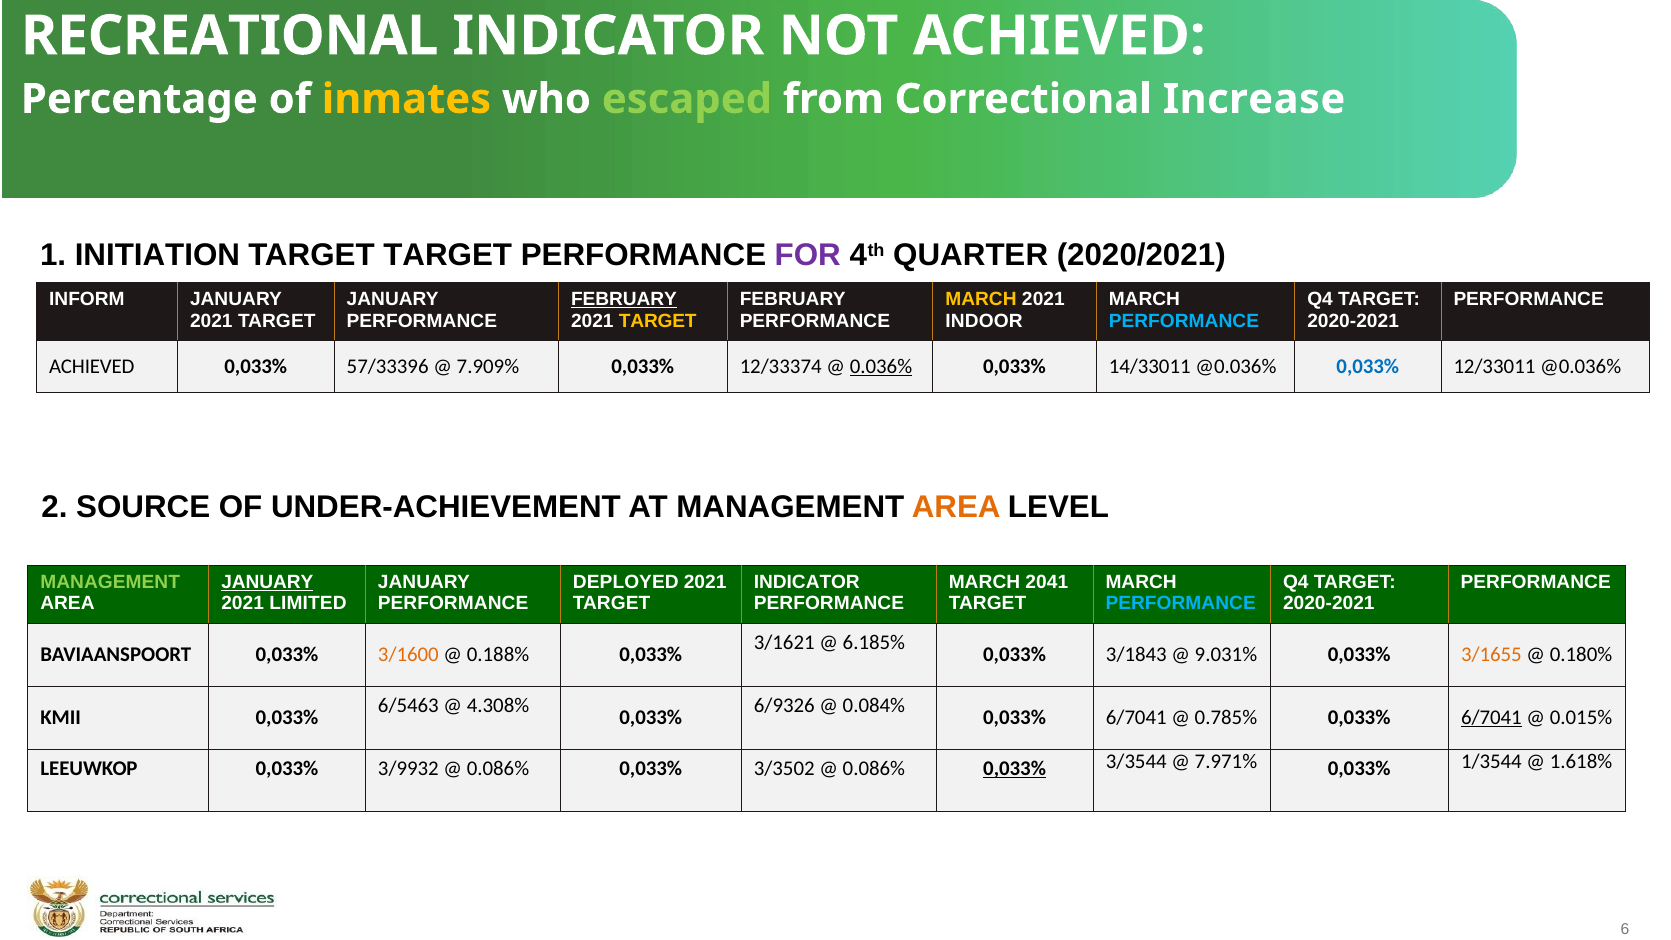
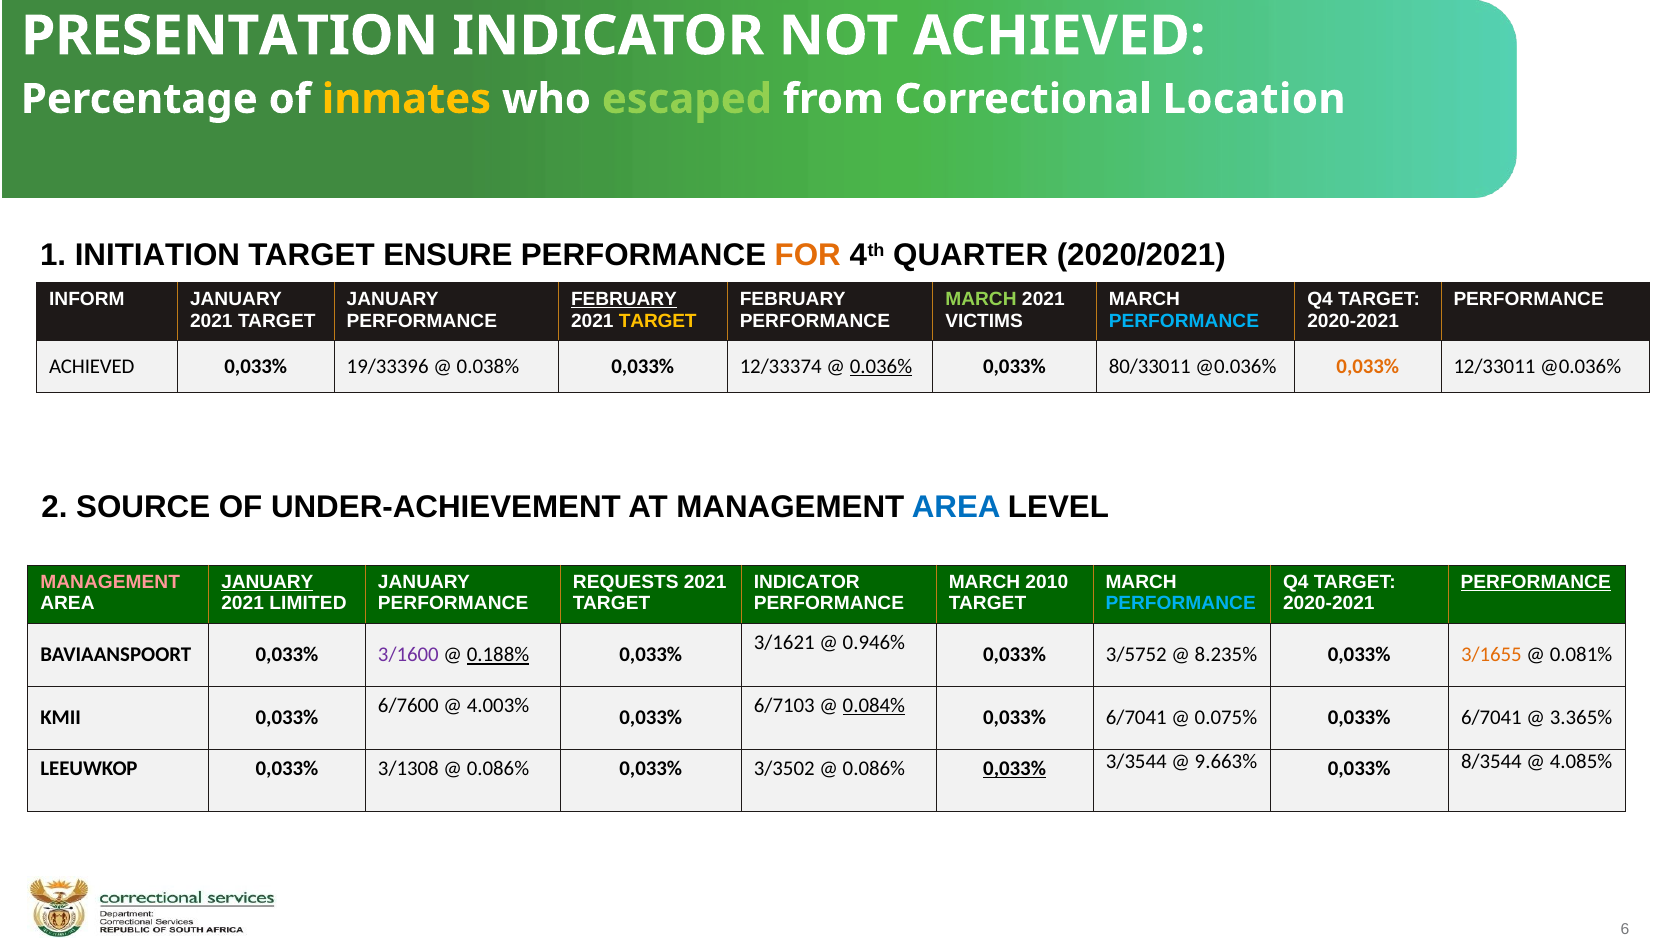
RECREATIONAL: RECREATIONAL -> PRESENTATION (230, 36)
Increase: Increase -> Location (1254, 99)
TARGET TARGET: TARGET -> ENSURE (448, 255)
FOR colour: purple -> orange (808, 255)
MARCH colour: yellow -> light green (981, 299)
INDOOR: INDOOR -> VICTIMS (984, 321)
57/33396: 57/33396 -> 19/33396 (388, 367)
7.909%: 7.909% -> 0.038% (488, 367)
14/33011: 14/33011 -> 80/33011 (1150, 367)
0,033% colour: blue -> orange (1368, 367)
AREA colour: orange -> blue (956, 508)
MANAGEMENT colour: light green -> pink (110, 582)
DEPLOYED: DEPLOYED -> REQUESTS (626, 582)
2041: 2041 -> 2010 (1047, 582)
PERFORMANCE underline: none -> present (1536, 582)
6.185%: 6.185% -> 0.946% (874, 643)
3/1600 colour: orange -> purple (408, 655)
0.188% underline: none -> present (498, 655)
3/1843: 3/1843 -> 3/5752 (1136, 655)
9.031%: 9.031% -> 8.235% (1226, 655)
0.180%: 0.180% -> 0.081% (1581, 655)
6/5463: 6/5463 -> 6/7600 (408, 705)
4.308%: 4.308% -> 4.003% (498, 705)
6/9326: 6/9326 -> 6/7103 (784, 705)
0.084% underline: none -> present (874, 705)
0.785%: 0.785% -> 0.075% (1226, 718)
6/7041 underline: present -> none (1491, 718)
0.015%: 0.015% -> 3.365% (1581, 718)
3/9932: 3/9932 -> 3/1308 (408, 768)
7.971%: 7.971% -> 9.663% (1226, 762)
1/3544: 1/3544 -> 8/3544 (1491, 762)
1.618%: 1.618% -> 4.085% (1581, 762)
